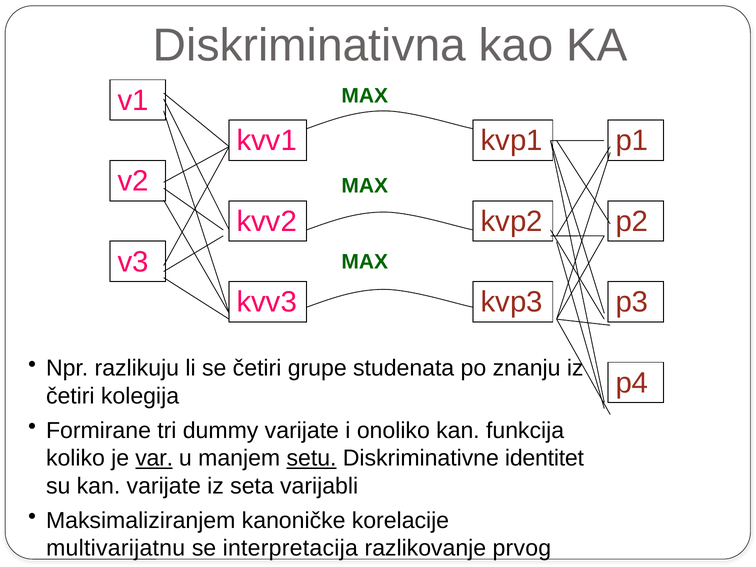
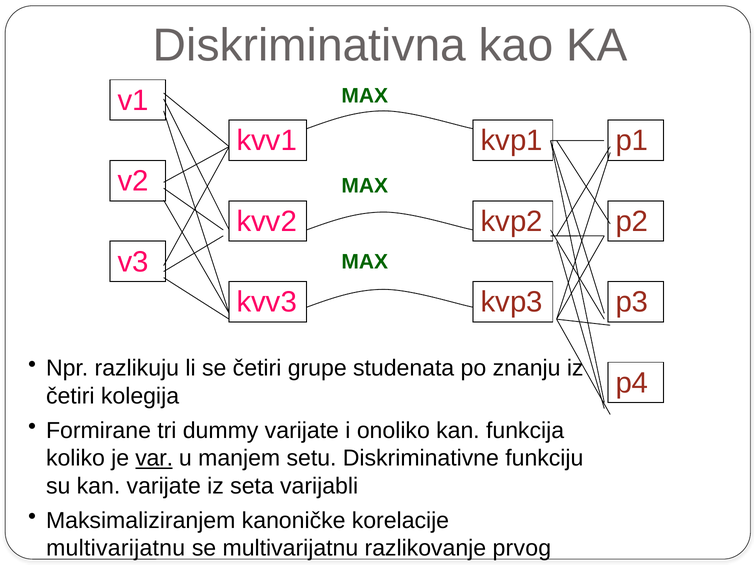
setu underline: present -> none (312, 458)
identitet: identitet -> funkciju (544, 458)
se interpretacija: interpretacija -> multivarijatnu (290, 548)
